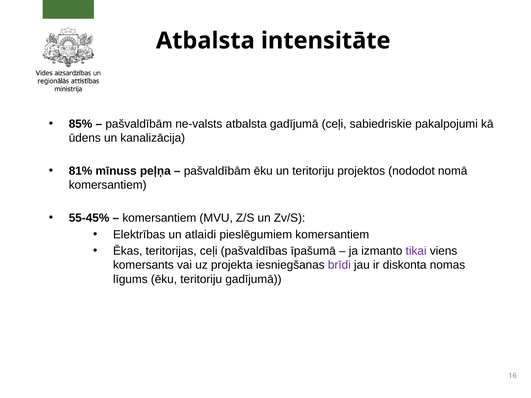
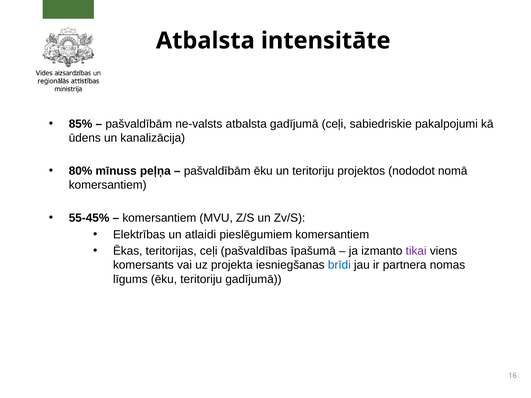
81%: 81% -> 80% (81, 171)
brīdi colour: purple -> blue (339, 265)
diskonta: diskonta -> partnera (405, 265)
